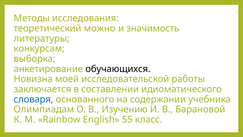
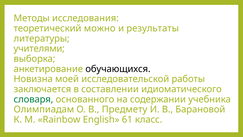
значимость: значимость -> результаты (153, 28)
конкурсам: конкурсам -> учителями (39, 49)
словаря colour: blue -> green (33, 99)
Изучению: Изучению -> Предмету (125, 109)
55: 55 -> 61 (127, 119)
